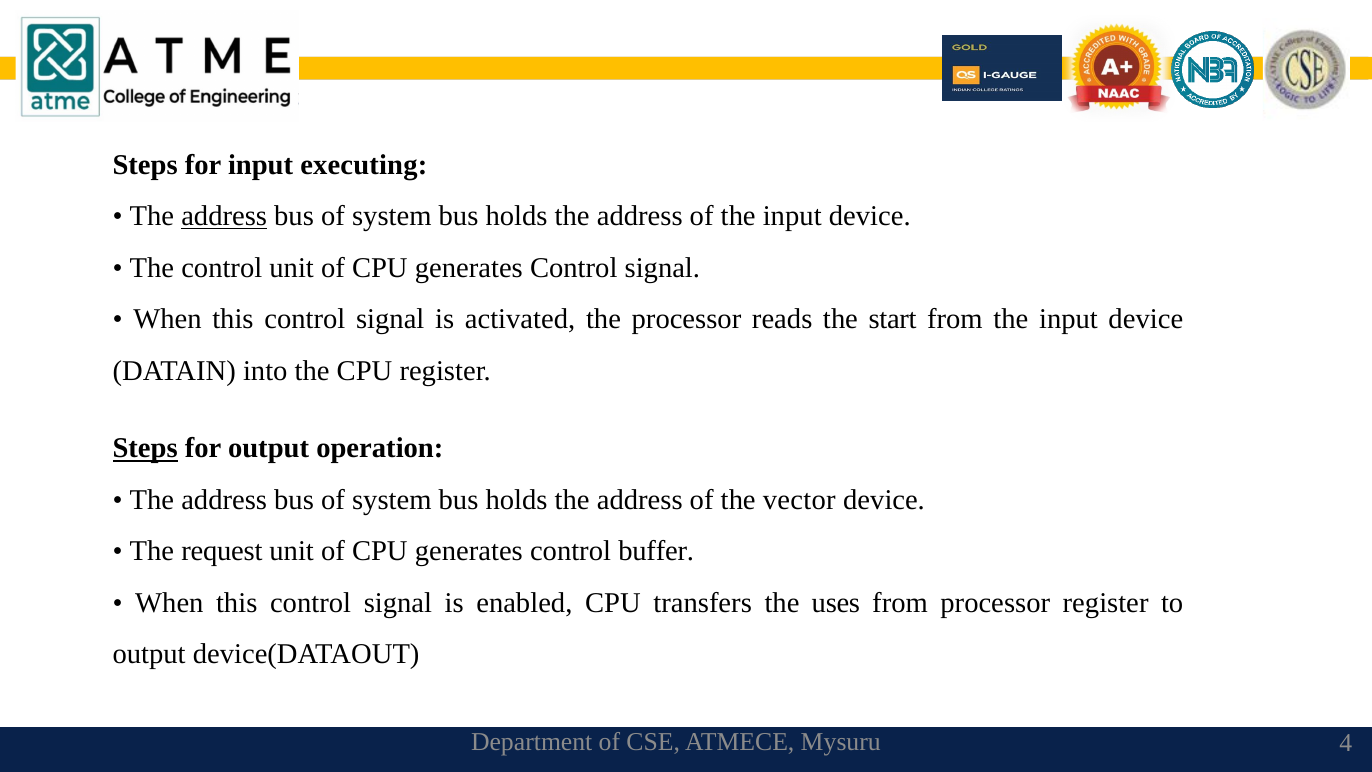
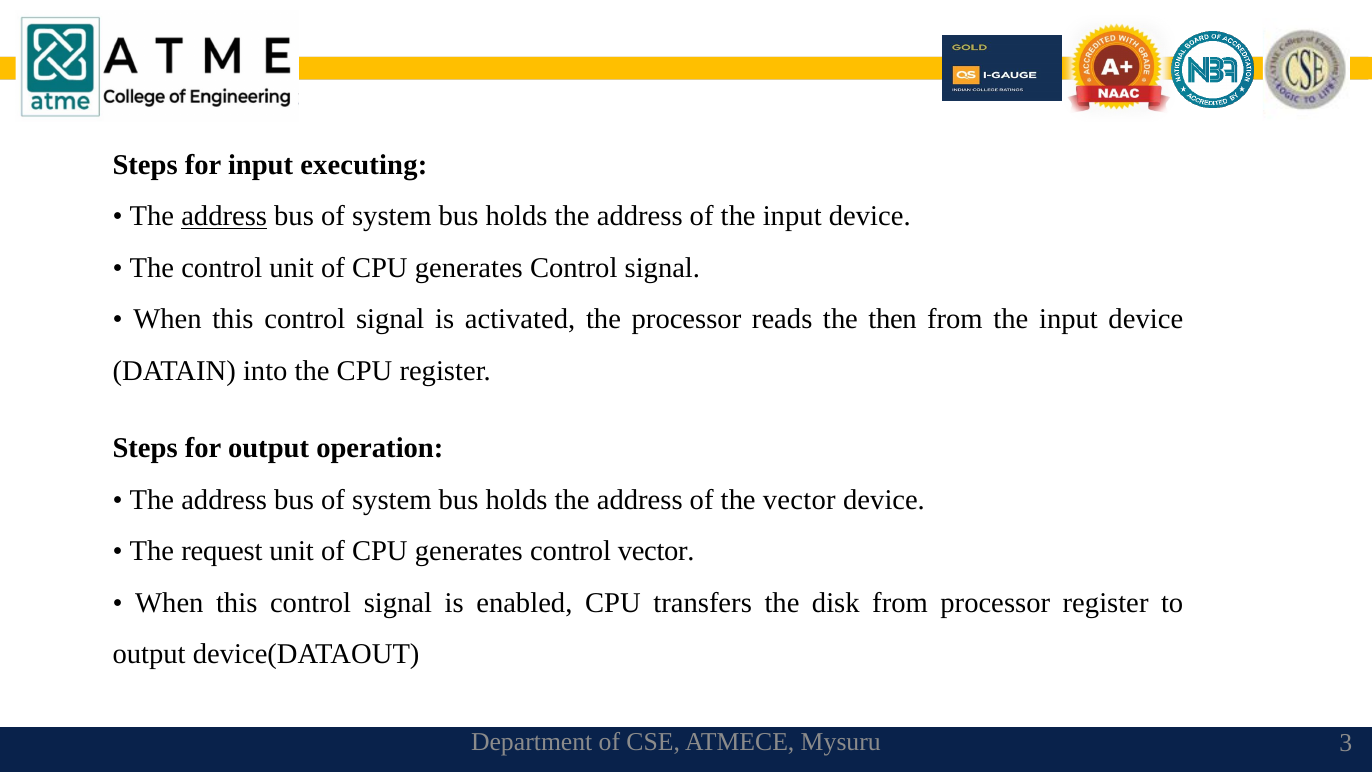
start: start -> then (893, 319)
Steps underline: present -> none (145, 448)
control buffer: buffer -> vector (656, 551)
uses: uses -> disk (836, 603)
4: 4 -> 3 (1346, 743)
